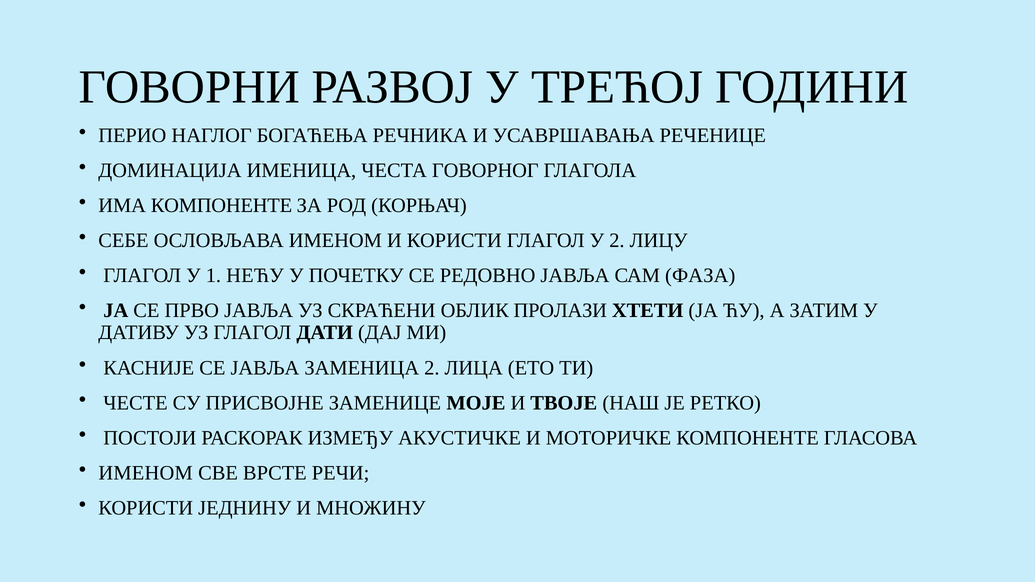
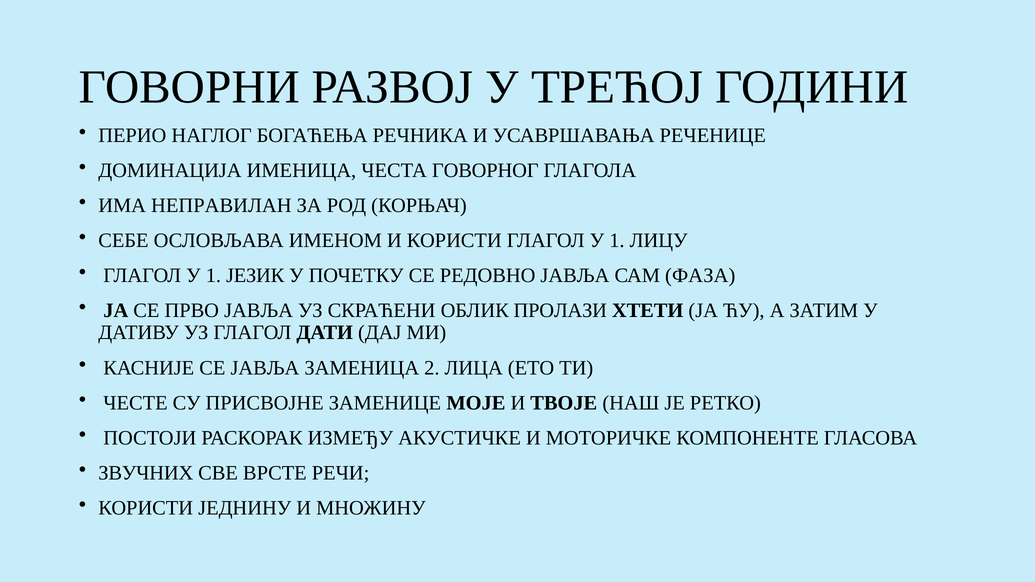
ИМА КОМПОНЕНТЕ: КОМПОНЕНТЕ -> НЕПРАВИЛАН (221, 206)
КОРИСТИ ГЛАГОЛ У 2: 2 -> 1 (617, 241)
НЕЋУ: НЕЋУ -> ЈЕЗИК (255, 276)
ИМЕНОМ: ИМЕНОМ -> ЗВУЧНИХ (146, 473)
